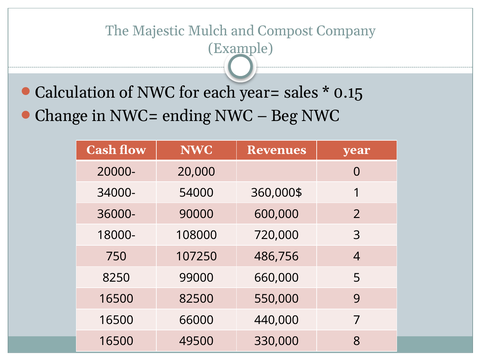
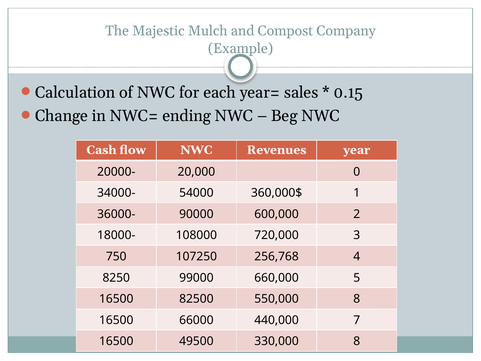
486,756: 486,756 -> 256,768 (277, 256)
550,000 9: 9 -> 8 (357, 299)
